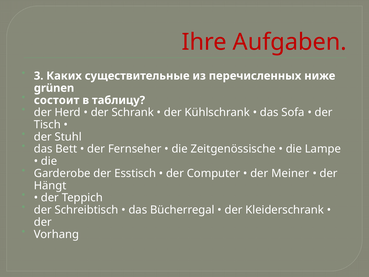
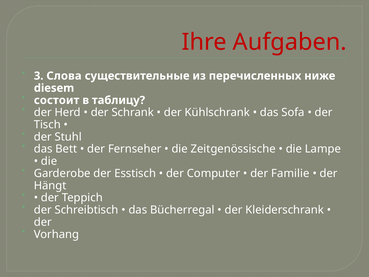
Каких: Каких -> Слова (64, 76)
grünen: grünen -> diesem (54, 88)
Meiner: Meiner -> Familie (290, 173)
